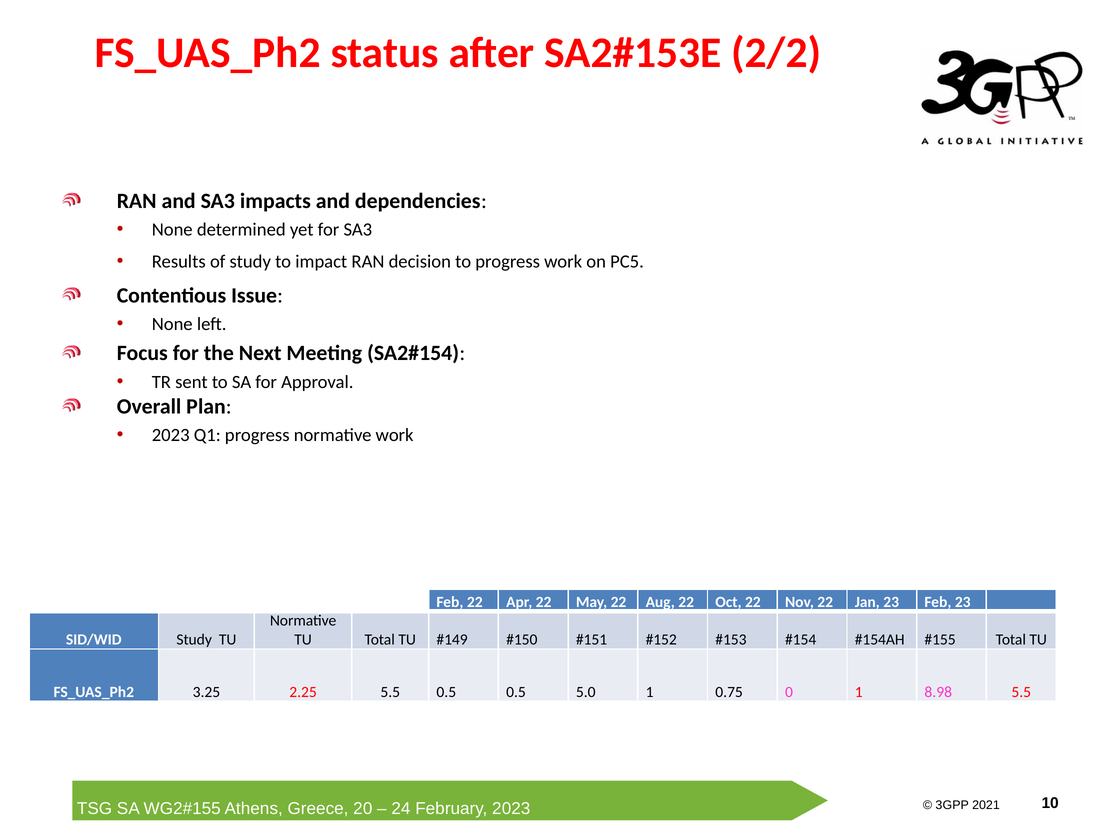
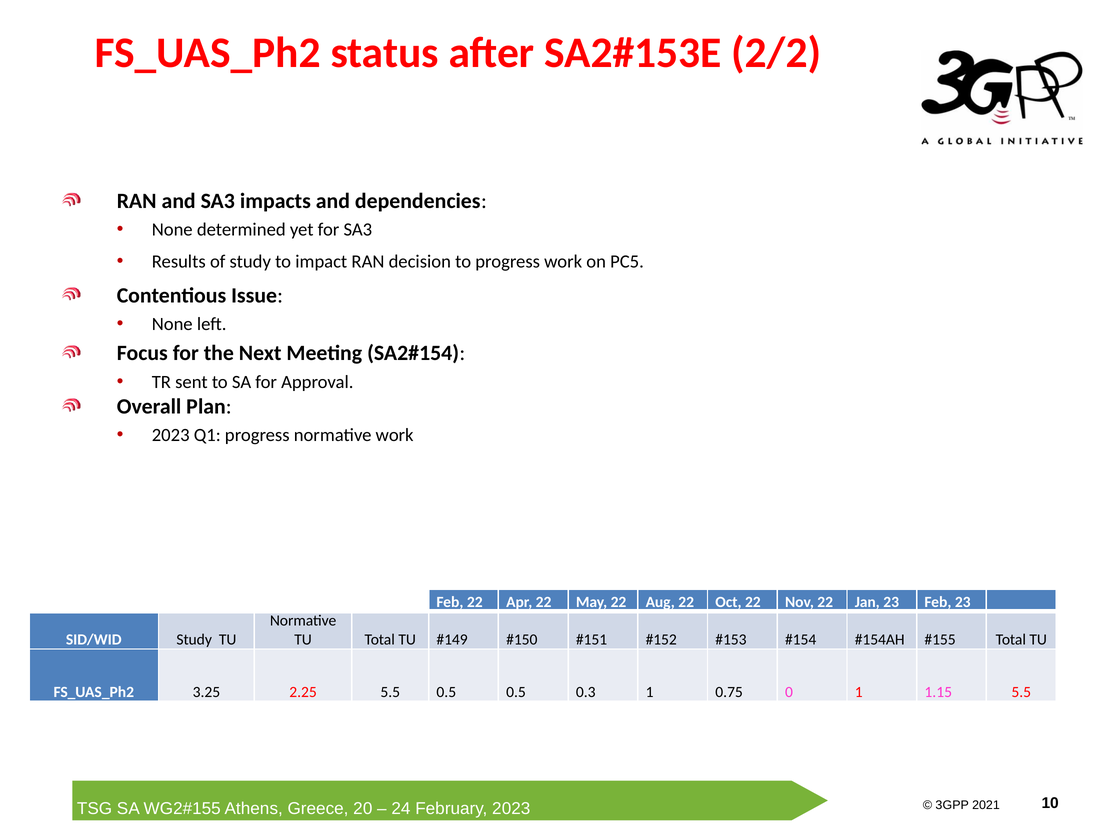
5.0: 5.0 -> 0.3 (586, 692)
8.98: 8.98 -> 1.15 (938, 692)
